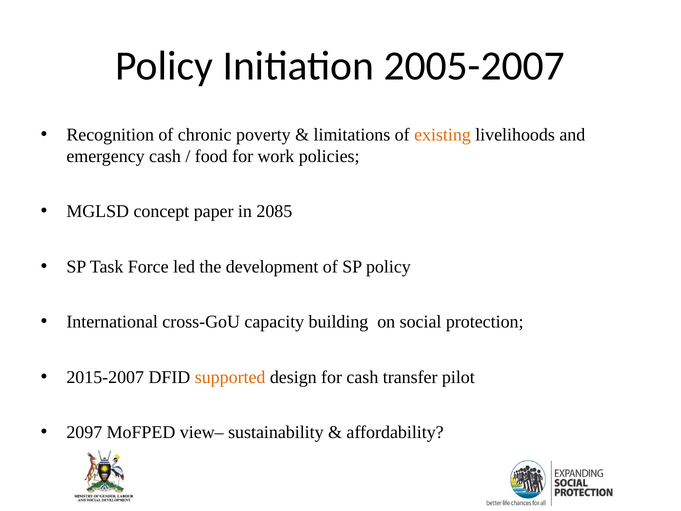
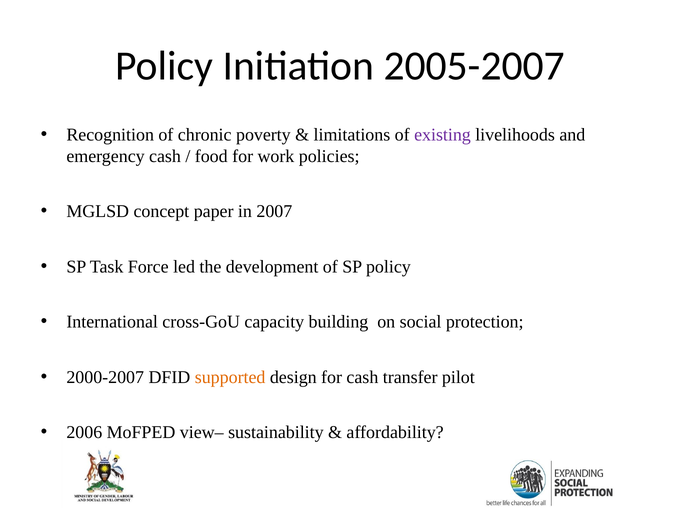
existing colour: orange -> purple (442, 135)
2085: 2085 -> 2007 (274, 211)
2015-2007: 2015-2007 -> 2000-2007 (105, 377)
2097: 2097 -> 2006 (84, 432)
